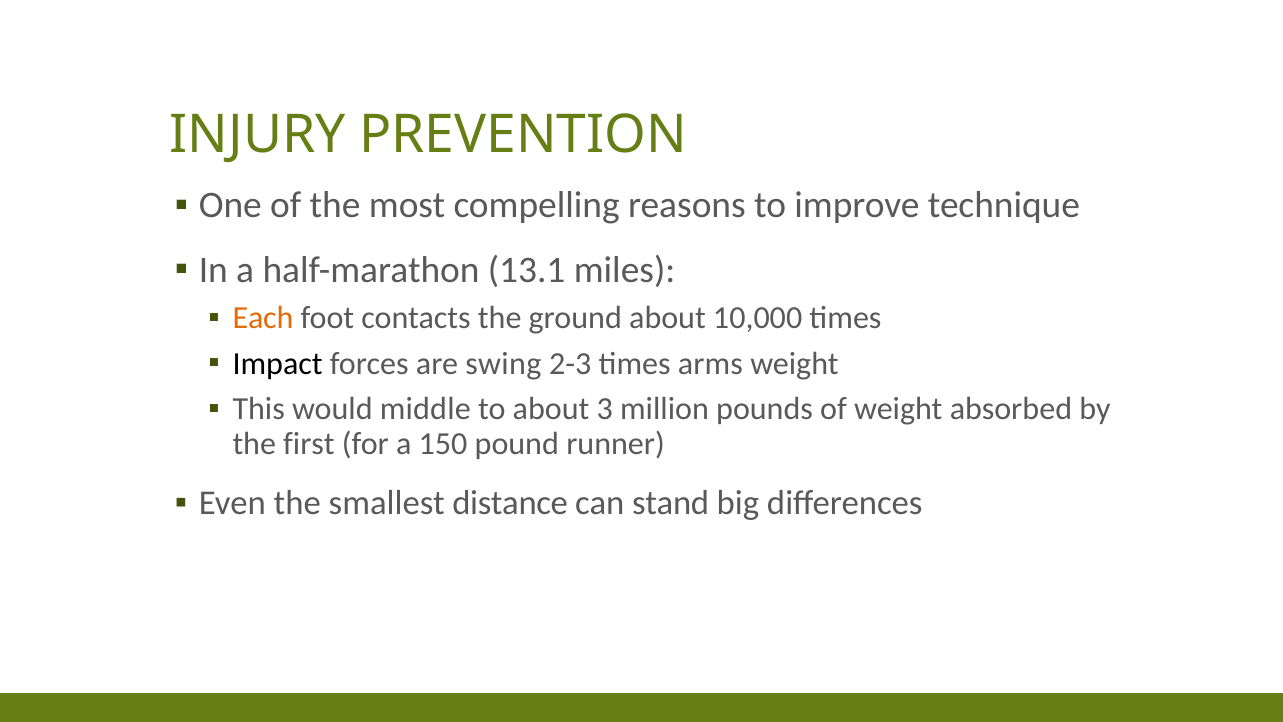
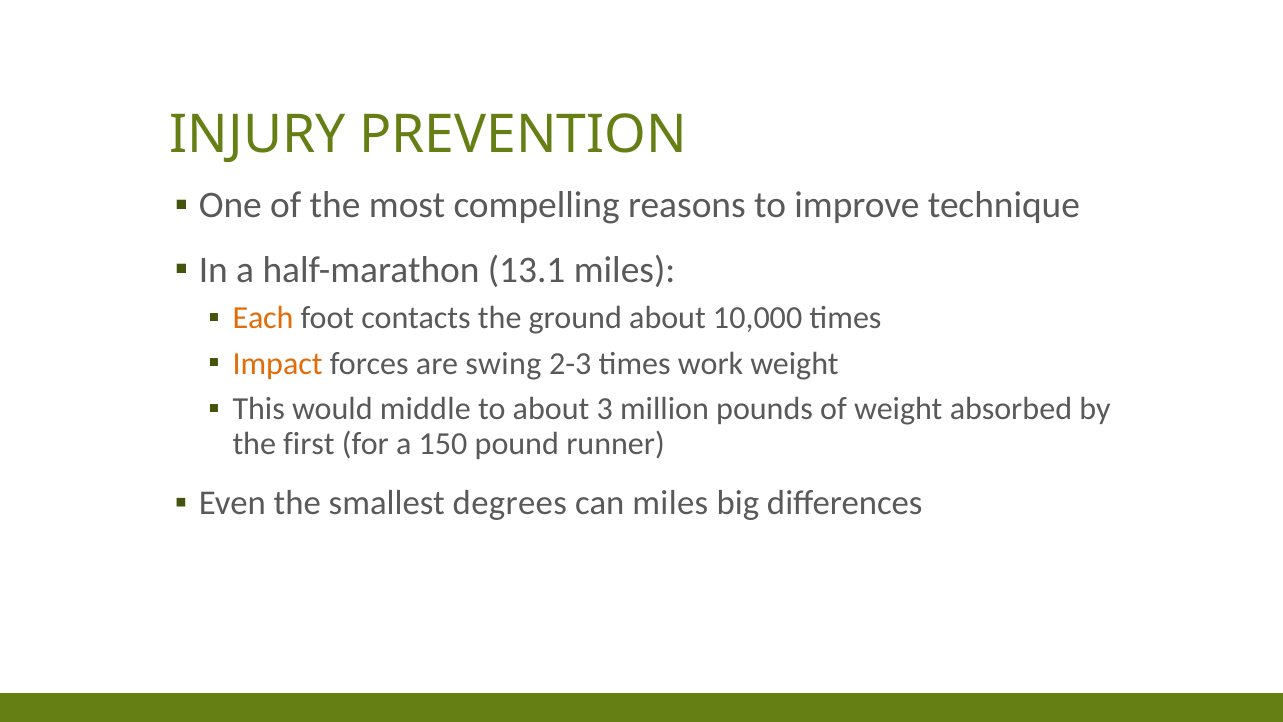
Impact colour: black -> orange (278, 363)
arms: arms -> work (711, 363)
distance: distance -> degrees (510, 503)
can stand: stand -> miles (670, 503)
